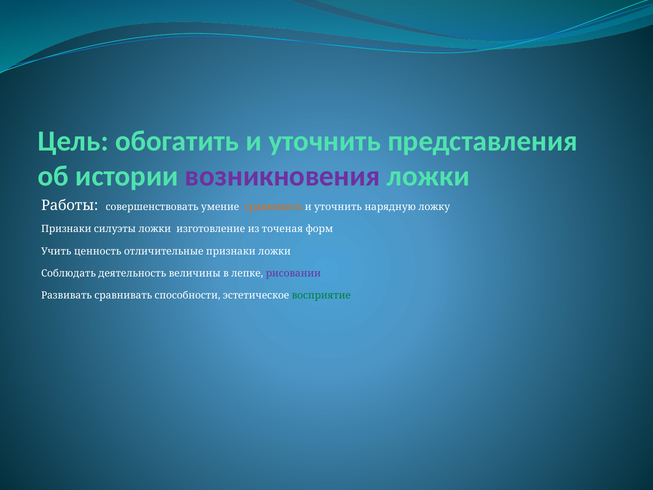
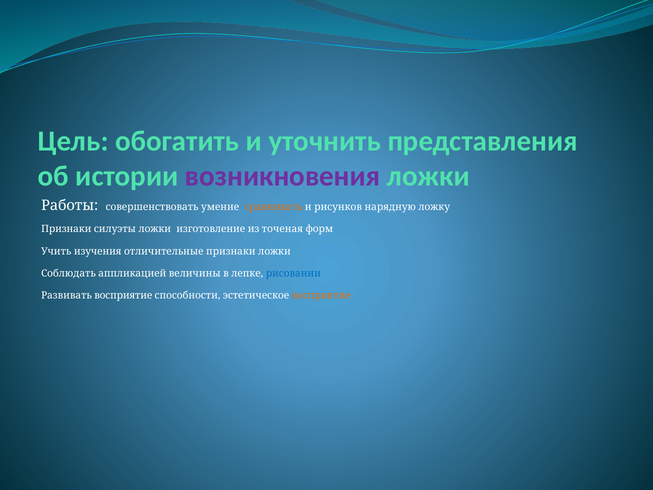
уточнить: уточнить -> рисунков (338, 207)
ценность: ценность -> изучения (98, 251)
деятельность: деятельность -> аппликацией (132, 273)
рисовании colour: purple -> blue (293, 273)
Развивать сравнивать: сравнивать -> восприятие (123, 295)
восприятие colour: green -> orange (321, 295)
